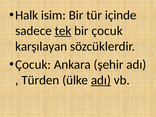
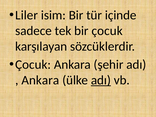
Halk: Halk -> Liler (27, 15)
tek underline: present -> none (63, 31)
Türden: Türden -> Ankara (40, 80)
